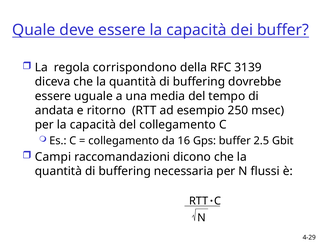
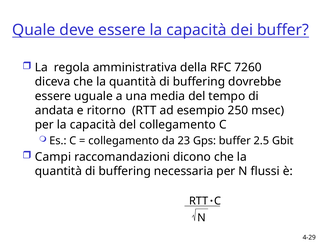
corrispondono: corrispondono -> amministrativa (135, 67)
3139: 3139 -> 7260 (248, 67)
16: 16 -> 23 (184, 140)
